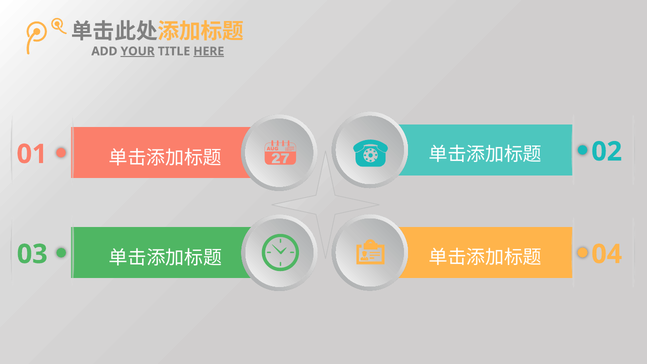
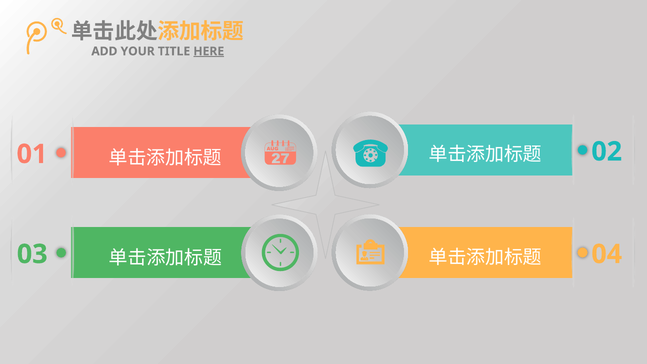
YOUR underline: present -> none (138, 51)
